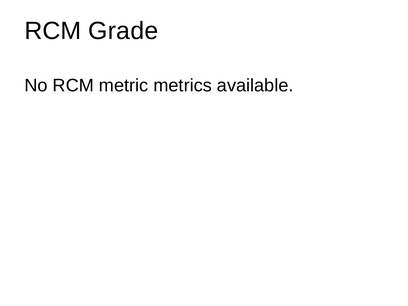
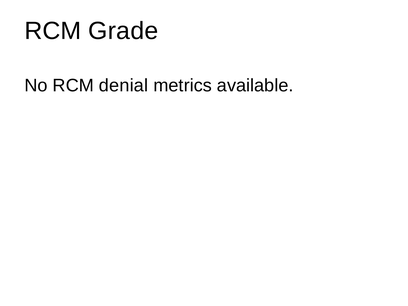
metric: metric -> denial (124, 86)
